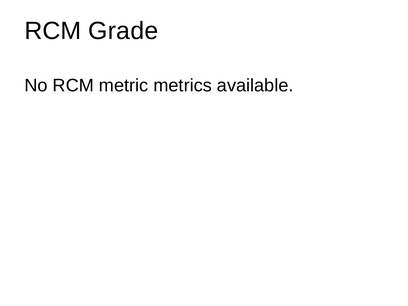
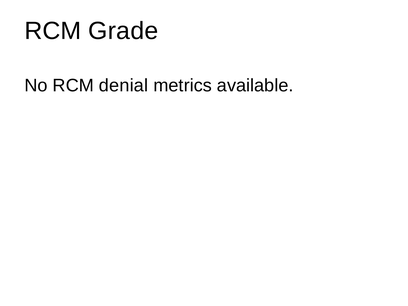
metric: metric -> denial (124, 86)
